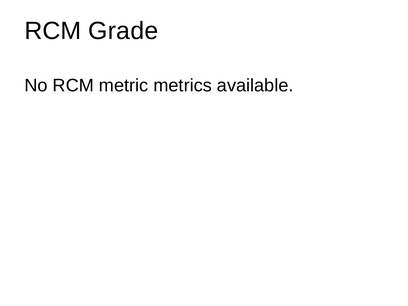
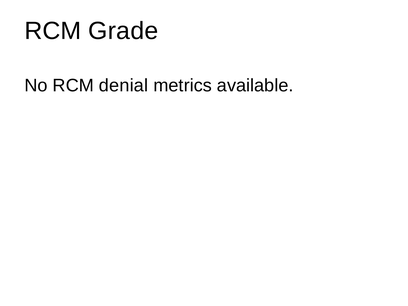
metric: metric -> denial (124, 86)
